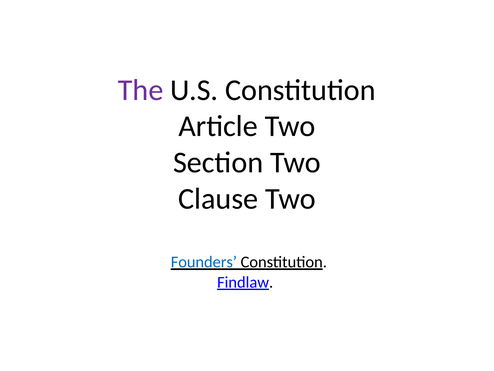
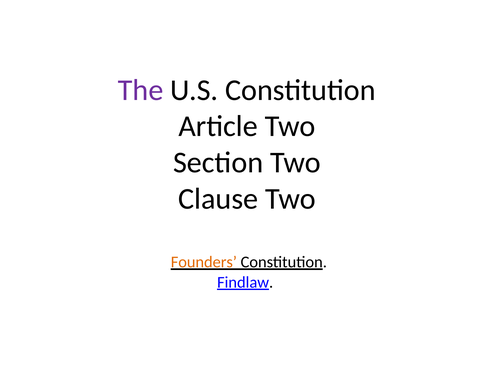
Founders colour: blue -> orange (204, 262)
